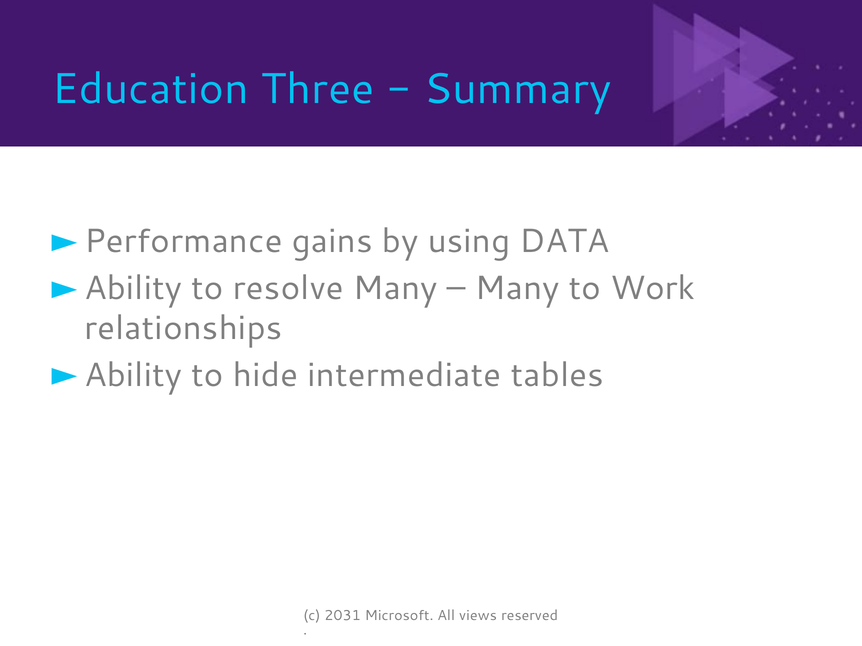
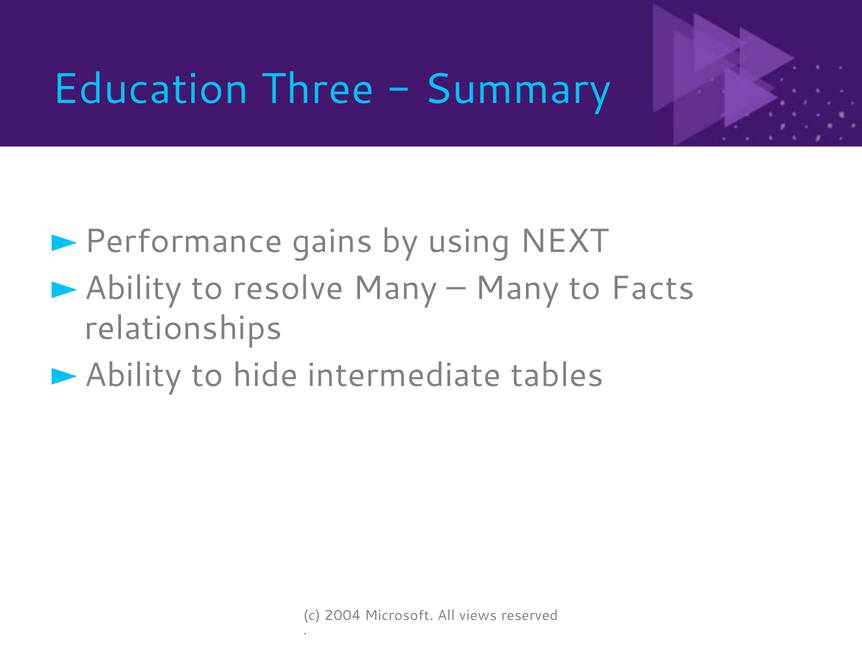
DATA: DATA -> NEXT (564, 241)
Work: Work -> Facts (653, 288)
2031: 2031 -> 2004 (343, 616)
